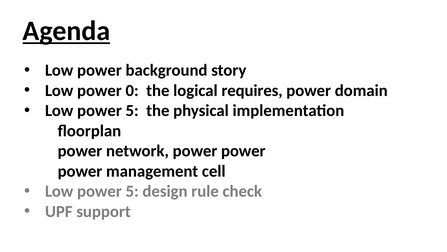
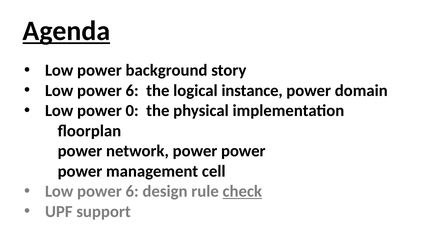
0: 0 -> 6 (132, 90)
requires: requires -> instance (252, 90)
5: 5 -> 0 (132, 111)
5: 5 -> 6 (132, 191)
check underline: none -> present (242, 191)
